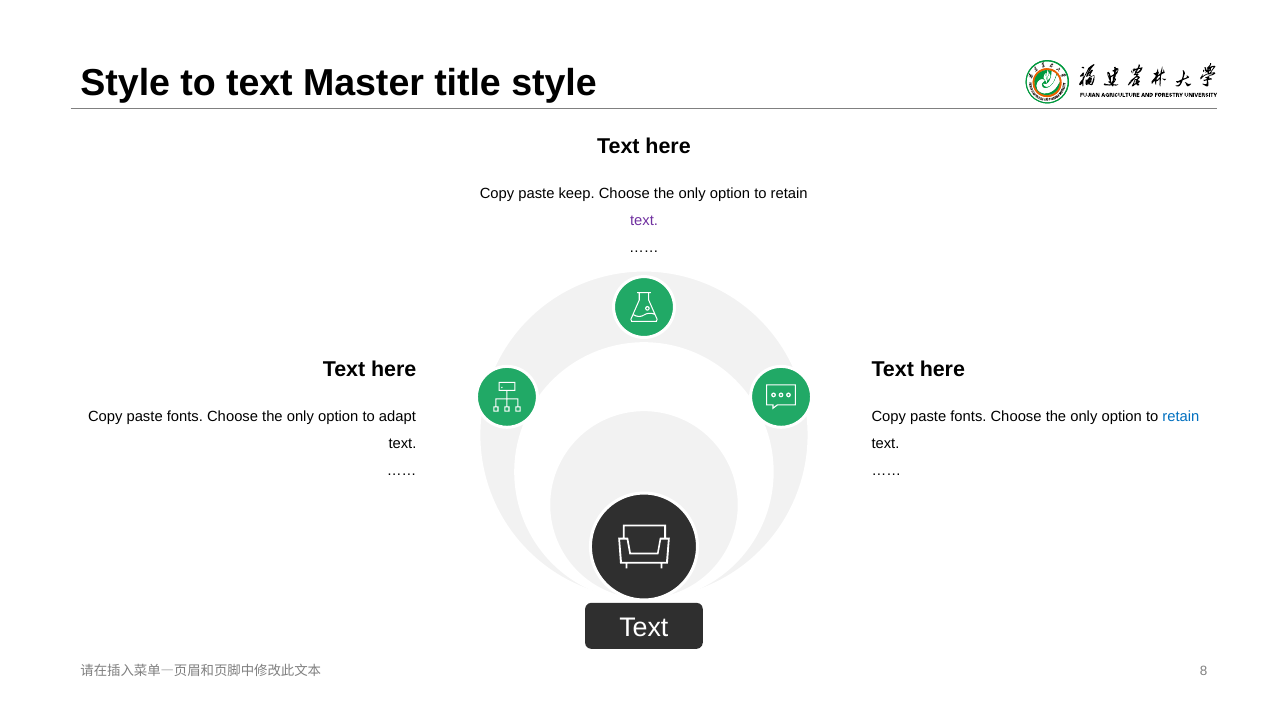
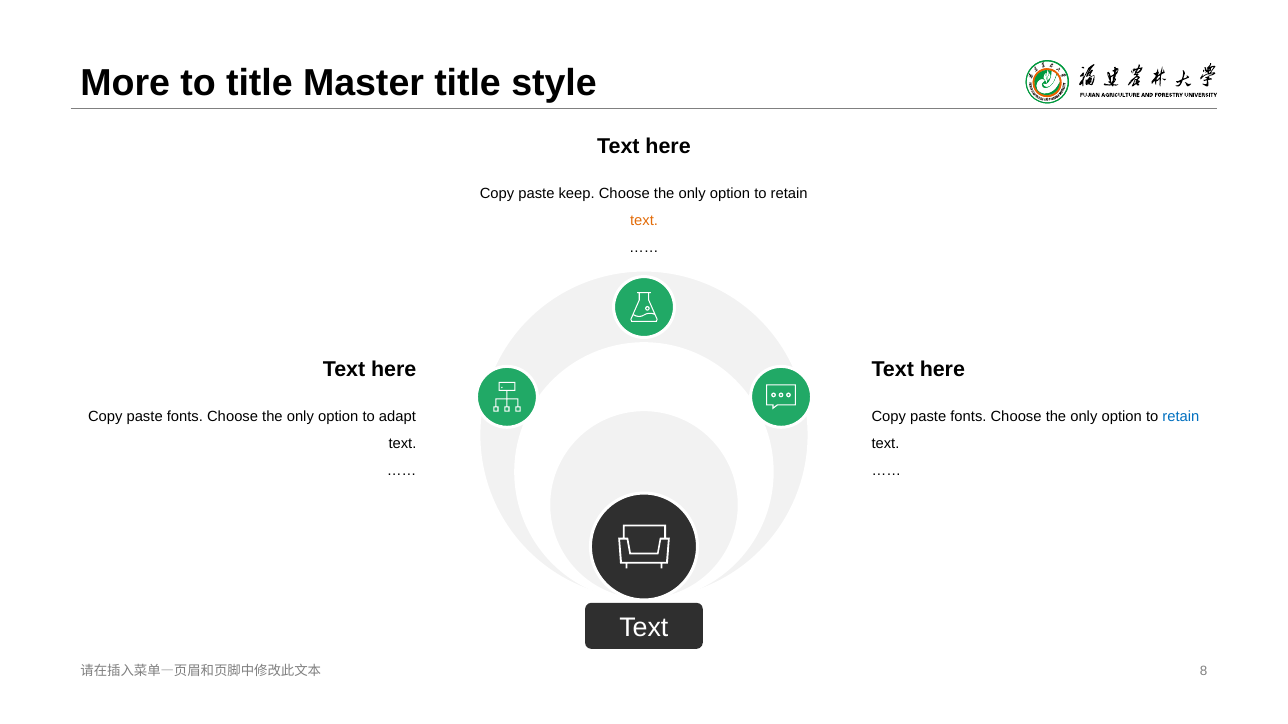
Style: Style -> More (125, 83)
to text: text -> title (259, 83)
text colour: purple -> orange (644, 221)
